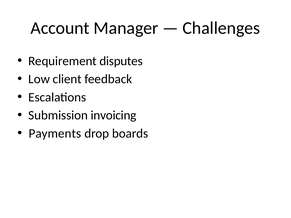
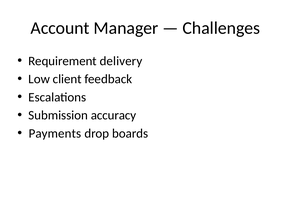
disputes: disputes -> delivery (121, 61)
invoicing: invoicing -> accuracy (114, 115)
